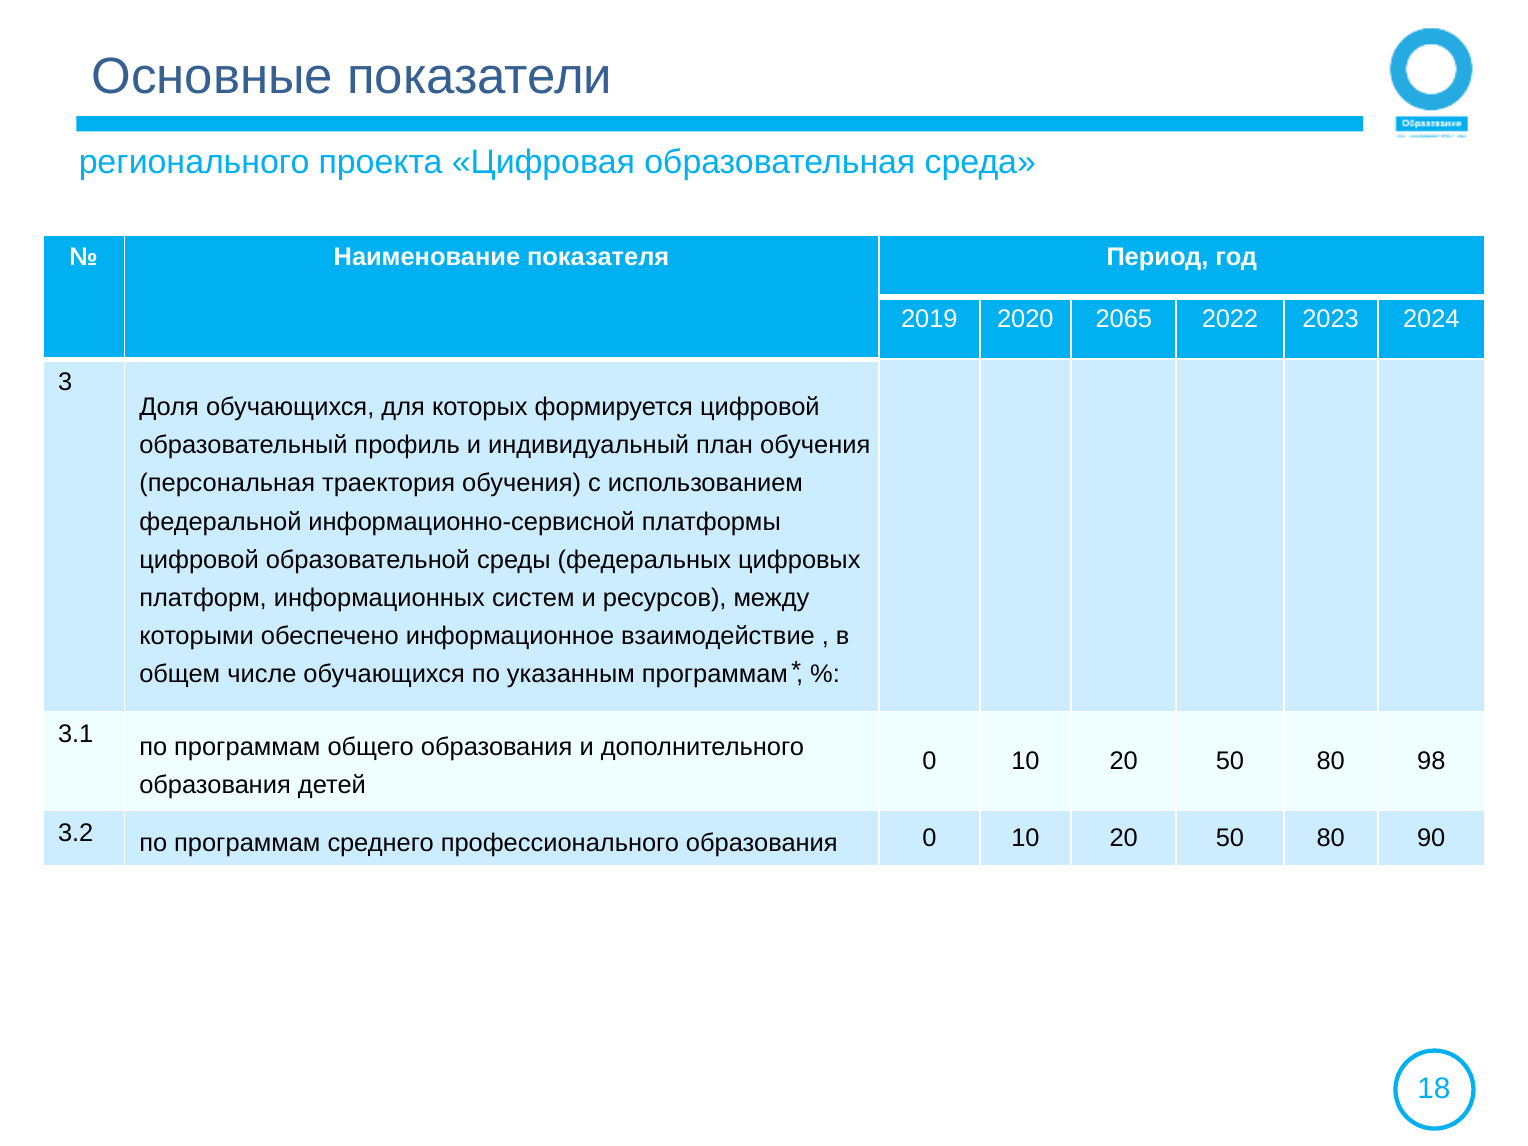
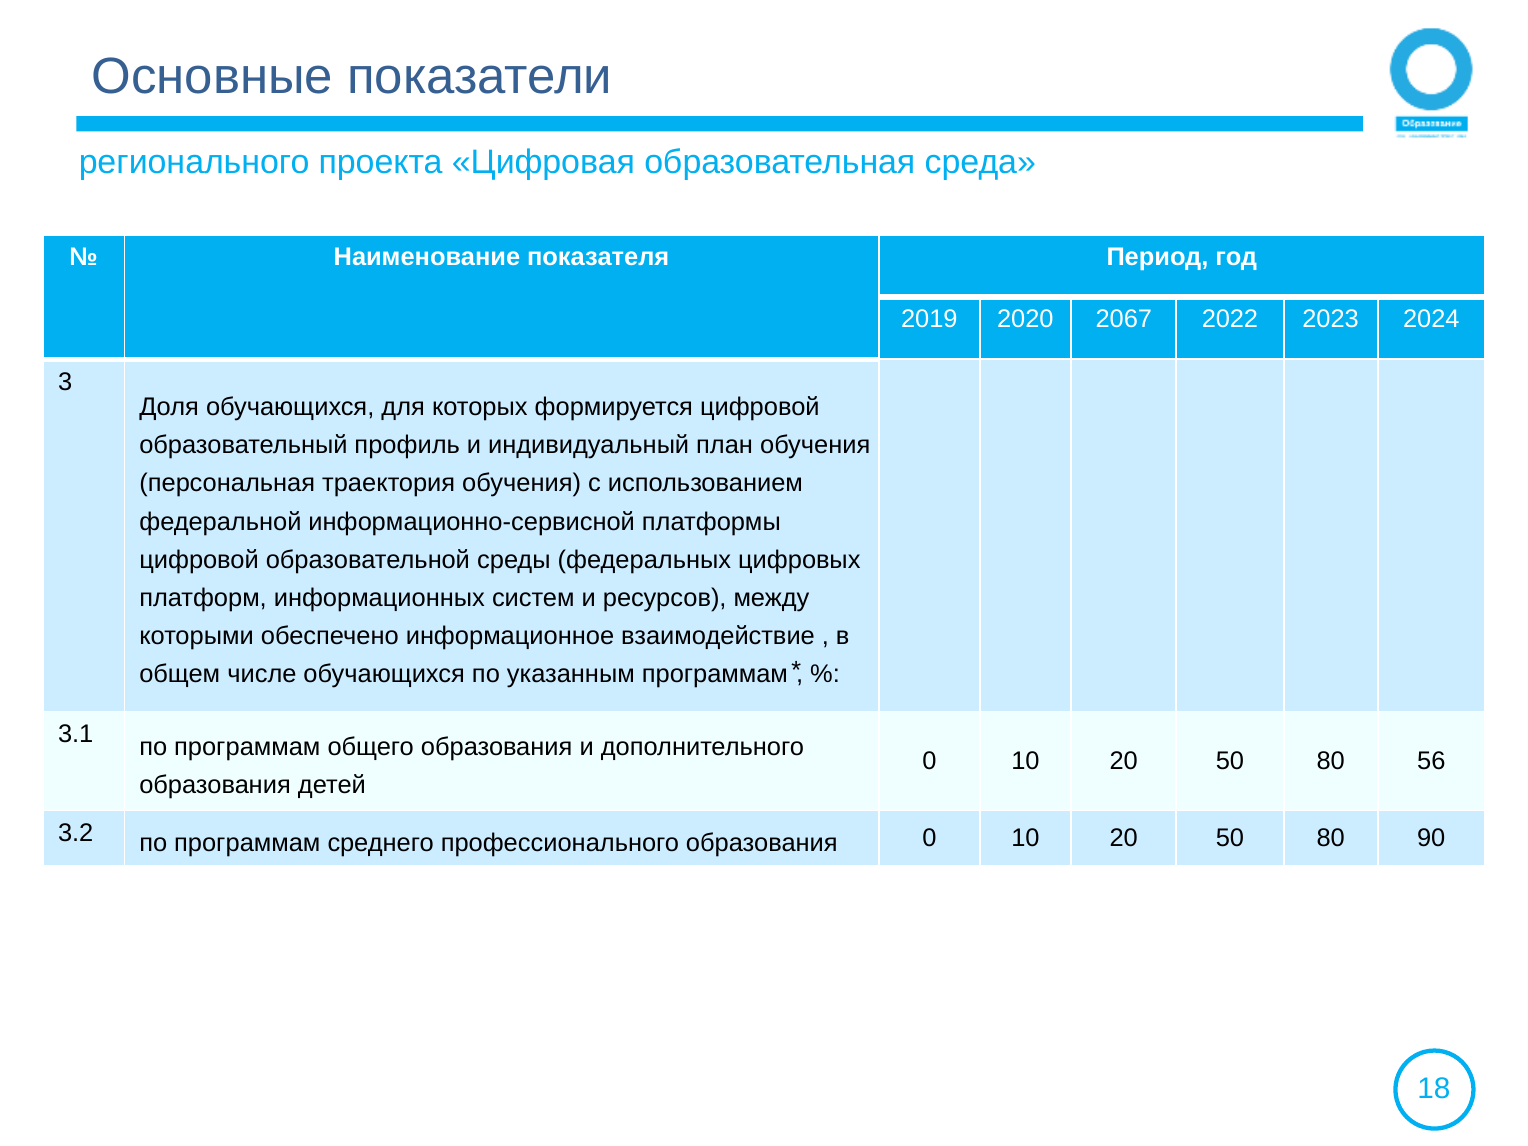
2065: 2065 -> 2067 (1124, 320)
98: 98 -> 56 (1431, 761)
